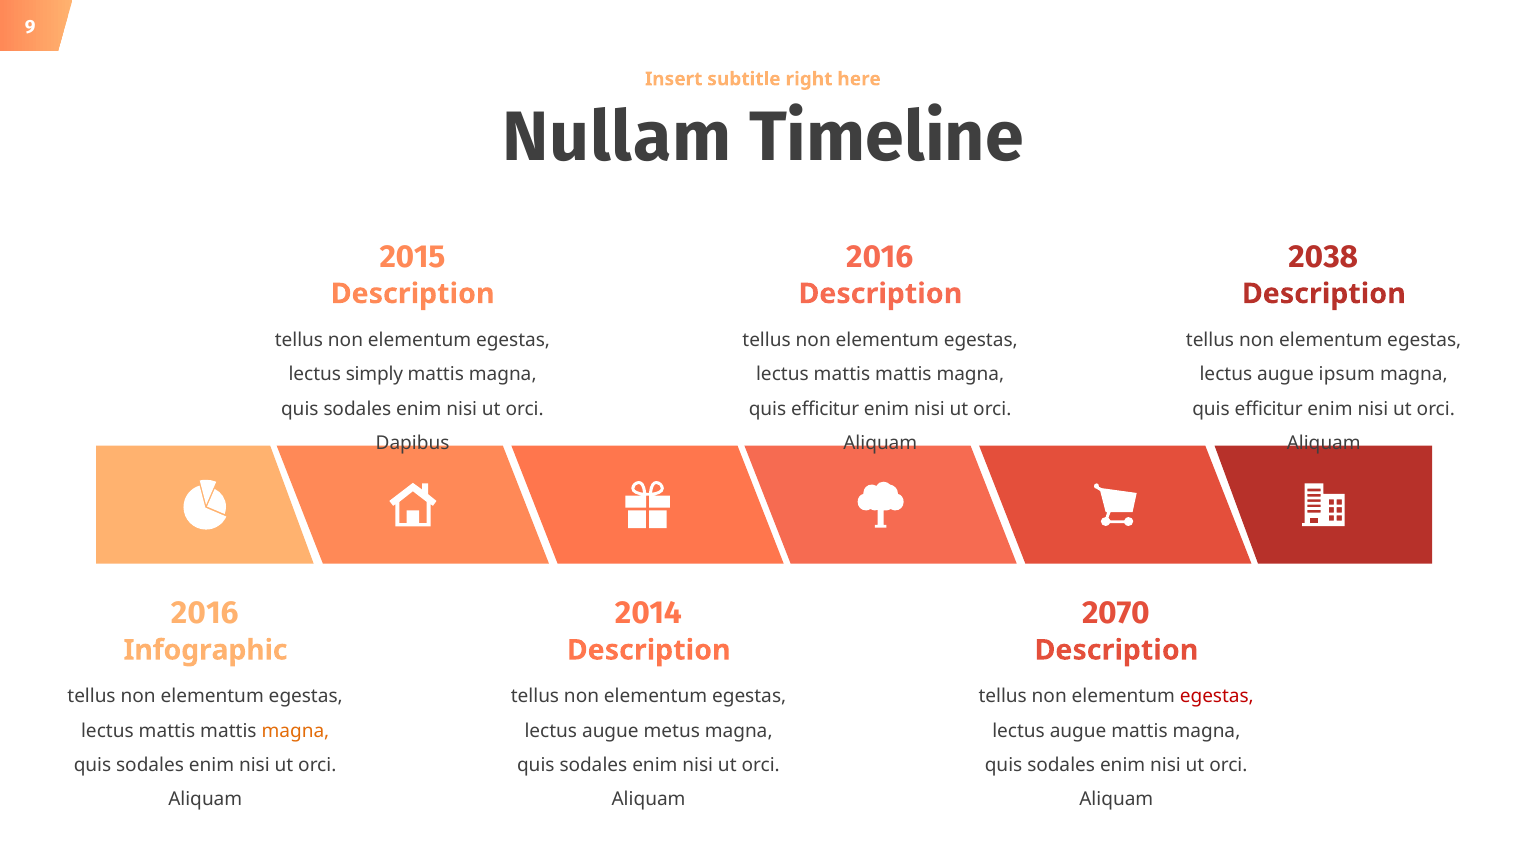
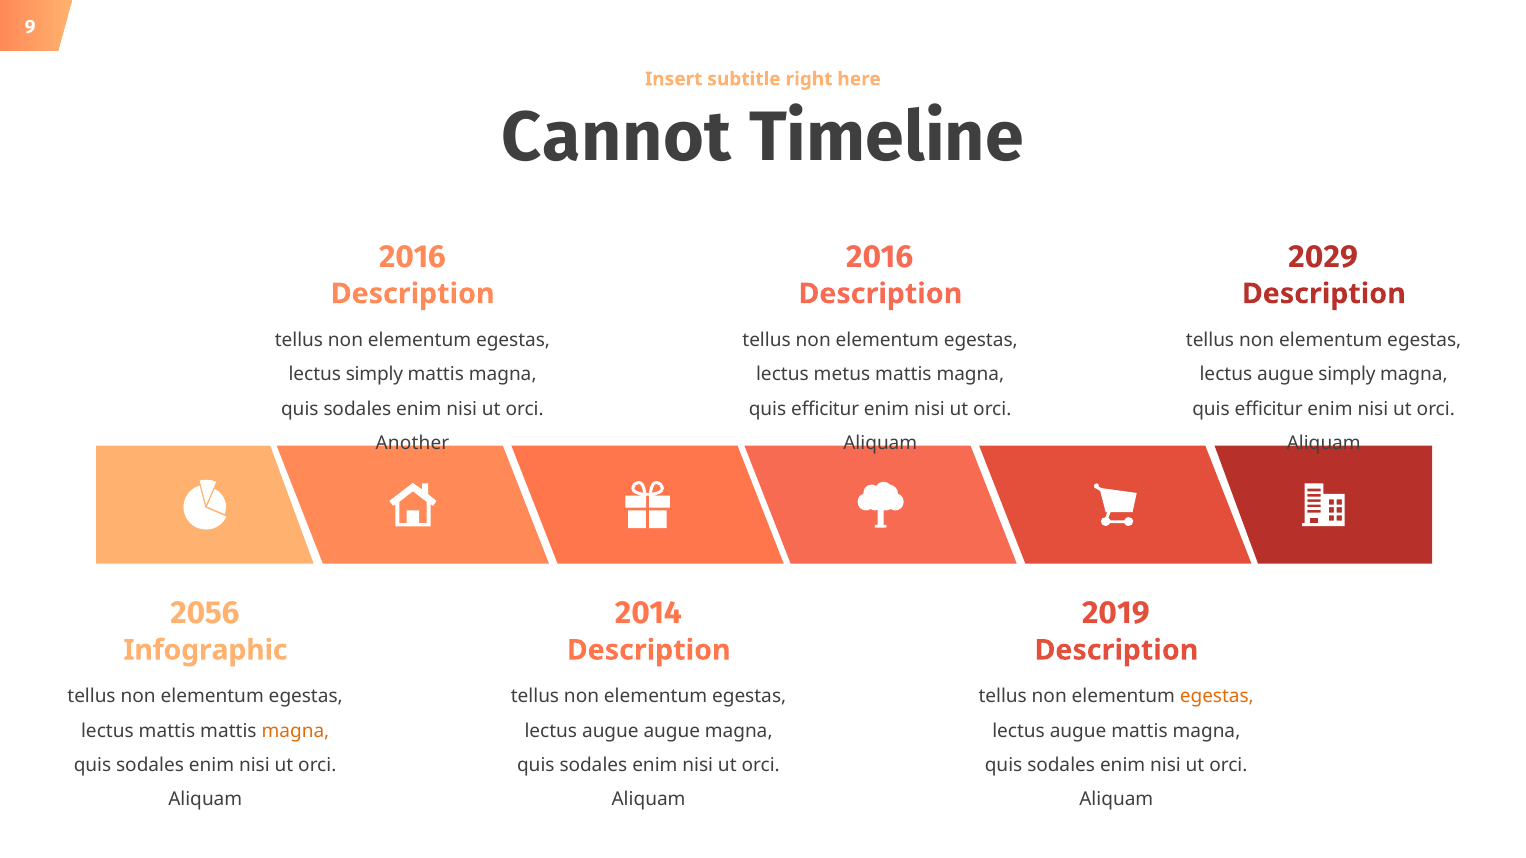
Nullam: Nullam -> Cannot (617, 138)
2015: 2015 -> 2016 (413, 257)
2038: 2038 -> 2029 (1323, 257)
mattis: mattis -> metus (842, 375)
augue ipsum: ipsum -> simply (1347, 375)
Dapibus: Dapibus -> Another (412, 443)
2016: 2016 -> 2056 (205, 614)
2070: 2070 -> 2019 (1116, 614)
egestas colour: red -> orange (1217, 697)
augue metus: metus -> augue (672, 731)
